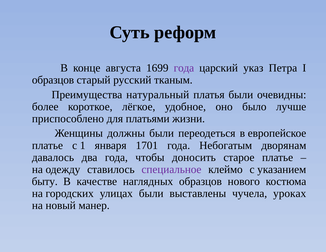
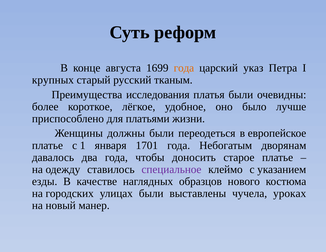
года colour: purple -> orange (184, 68)
образцов: образцов -> крупных (53, 80)
натуральный: натуральный -> исследования (158, 95)
быту: быту -> езды (45, 181)
